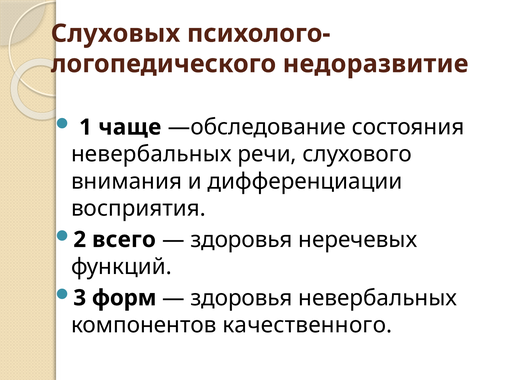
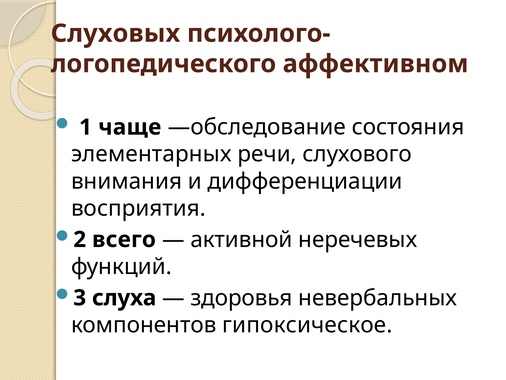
недоразвитие: недоразвитие -> аффективном (376, 64)
невербальных: невербальных -> элементарных (151, 154)
здоровья: здоровья -> активной (241, 239)
форм: форм -> слуха (124, 298)
качественного: качественного -> гипоксическое (307, 325)
